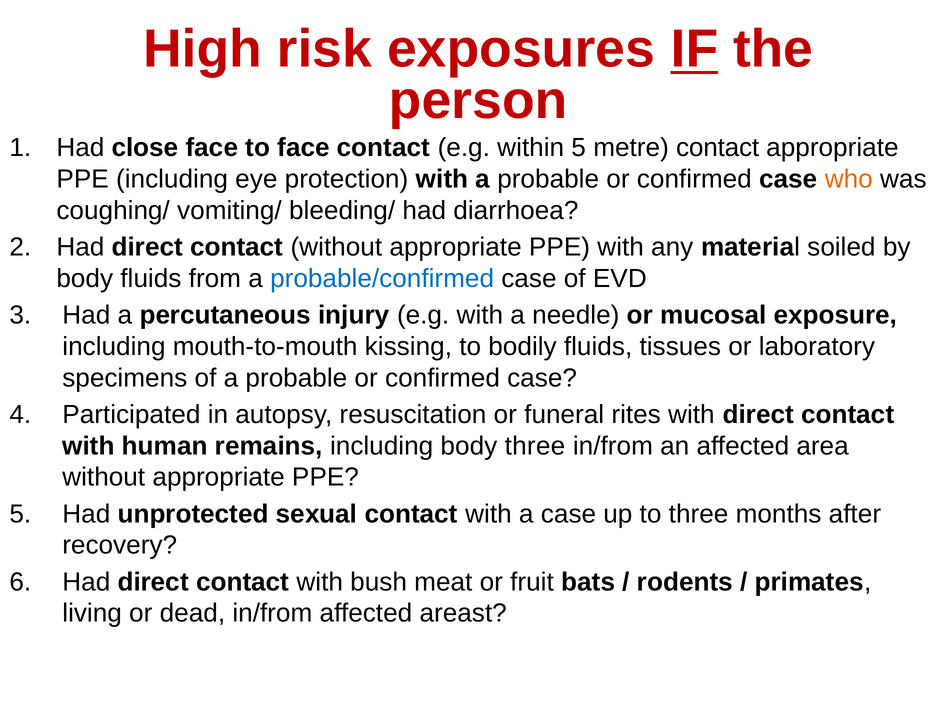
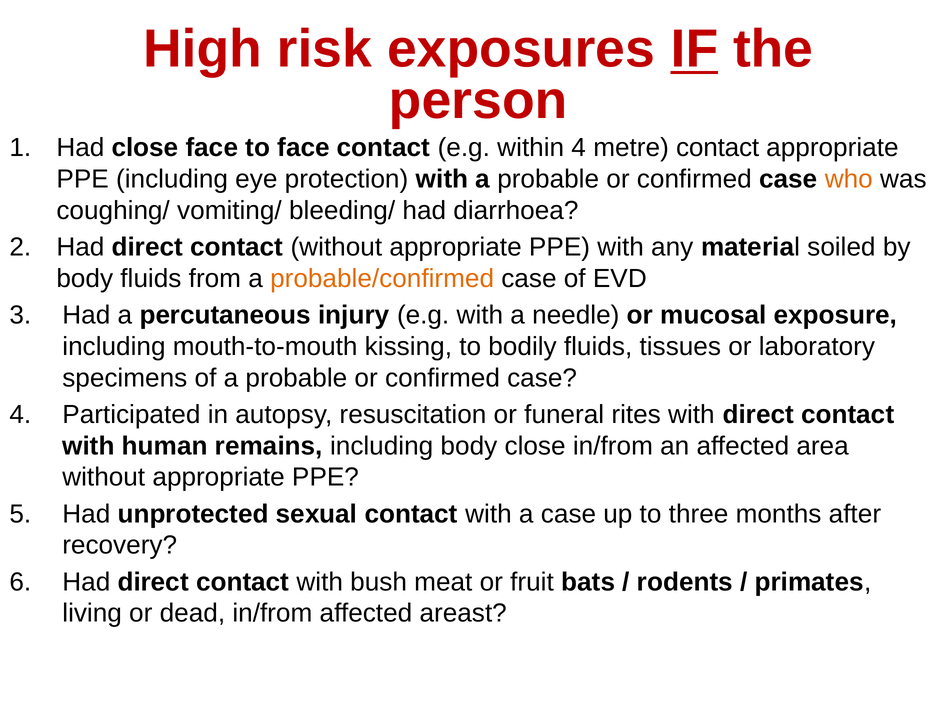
within 5: 5 -> 4 (579, 148)
probable/confirmed colour: blue -> orange (382, 278)
body three: three -> close (535, 446)
